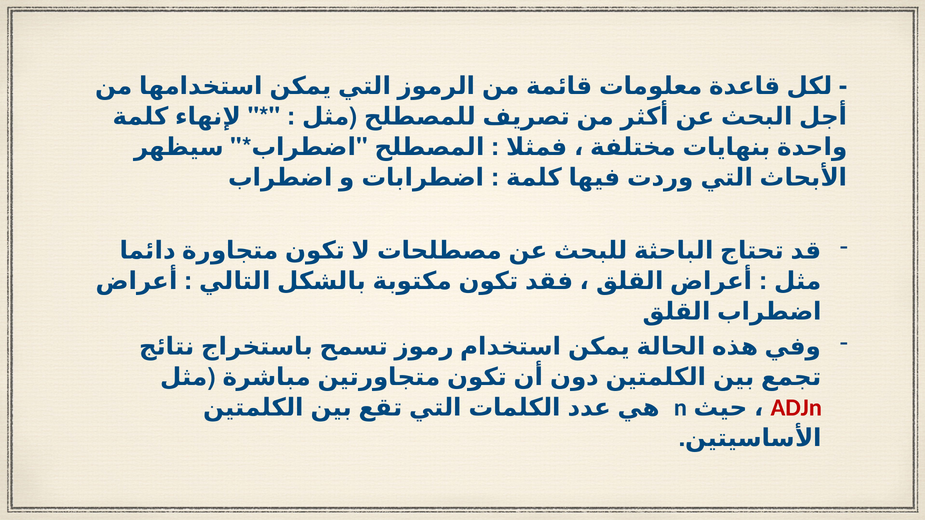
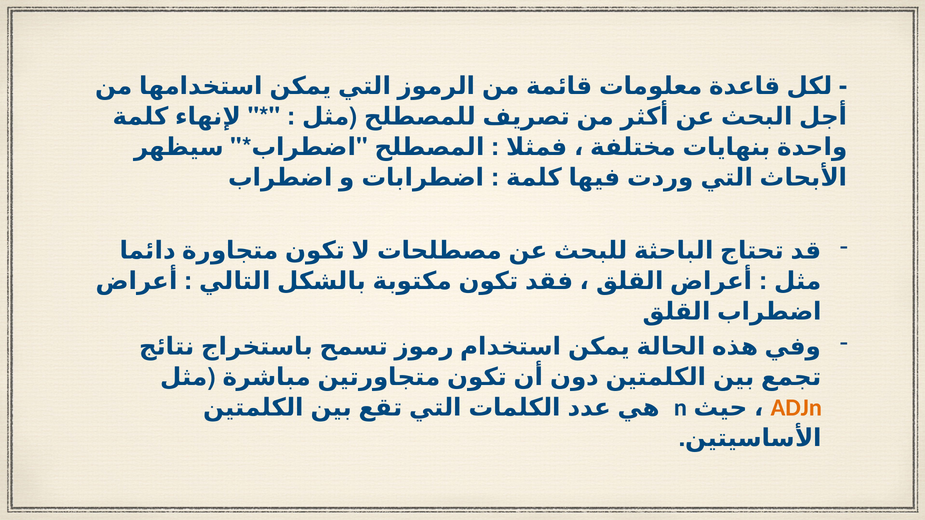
ADJn colour: red -> orange (796, 408)
